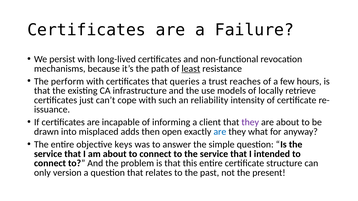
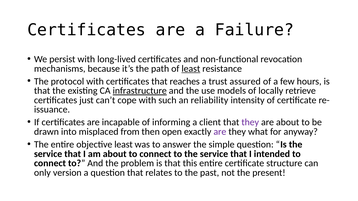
perform: perform -> protocol (67, 81)
queries: queries -> reaches (185, 81)
reaches: reaches -> assured (245, 81)
infrastructure underline: none -> present (140, 91)
adds: adds -> from (130, 132)
are colour: blue -> purple (220, 132)
objective keys: keys -> least (124, 145)
